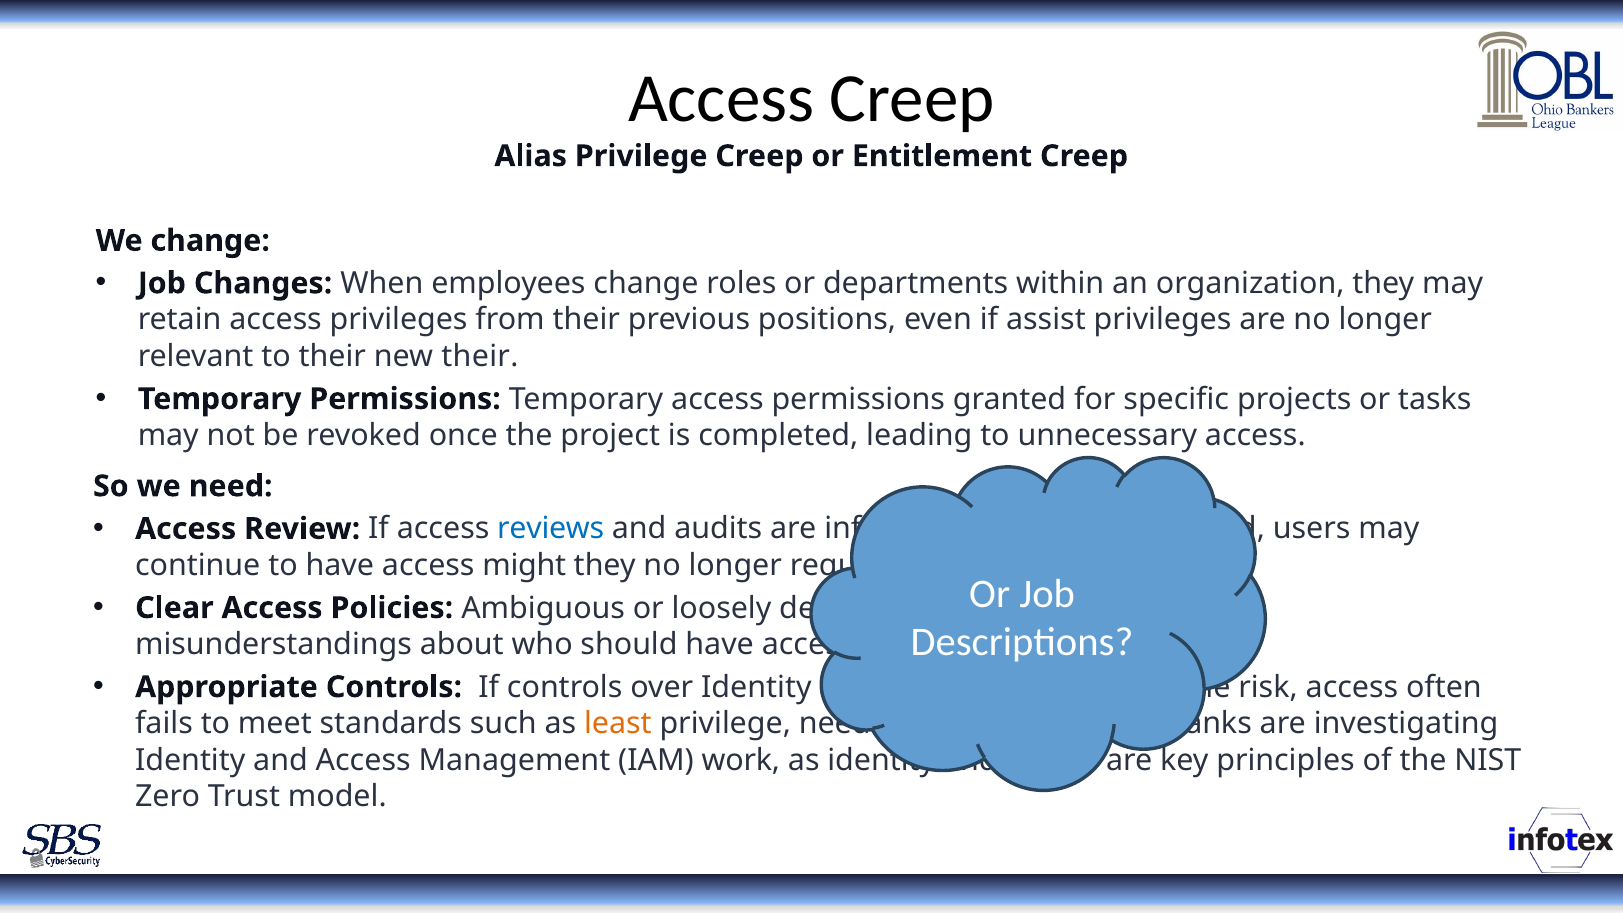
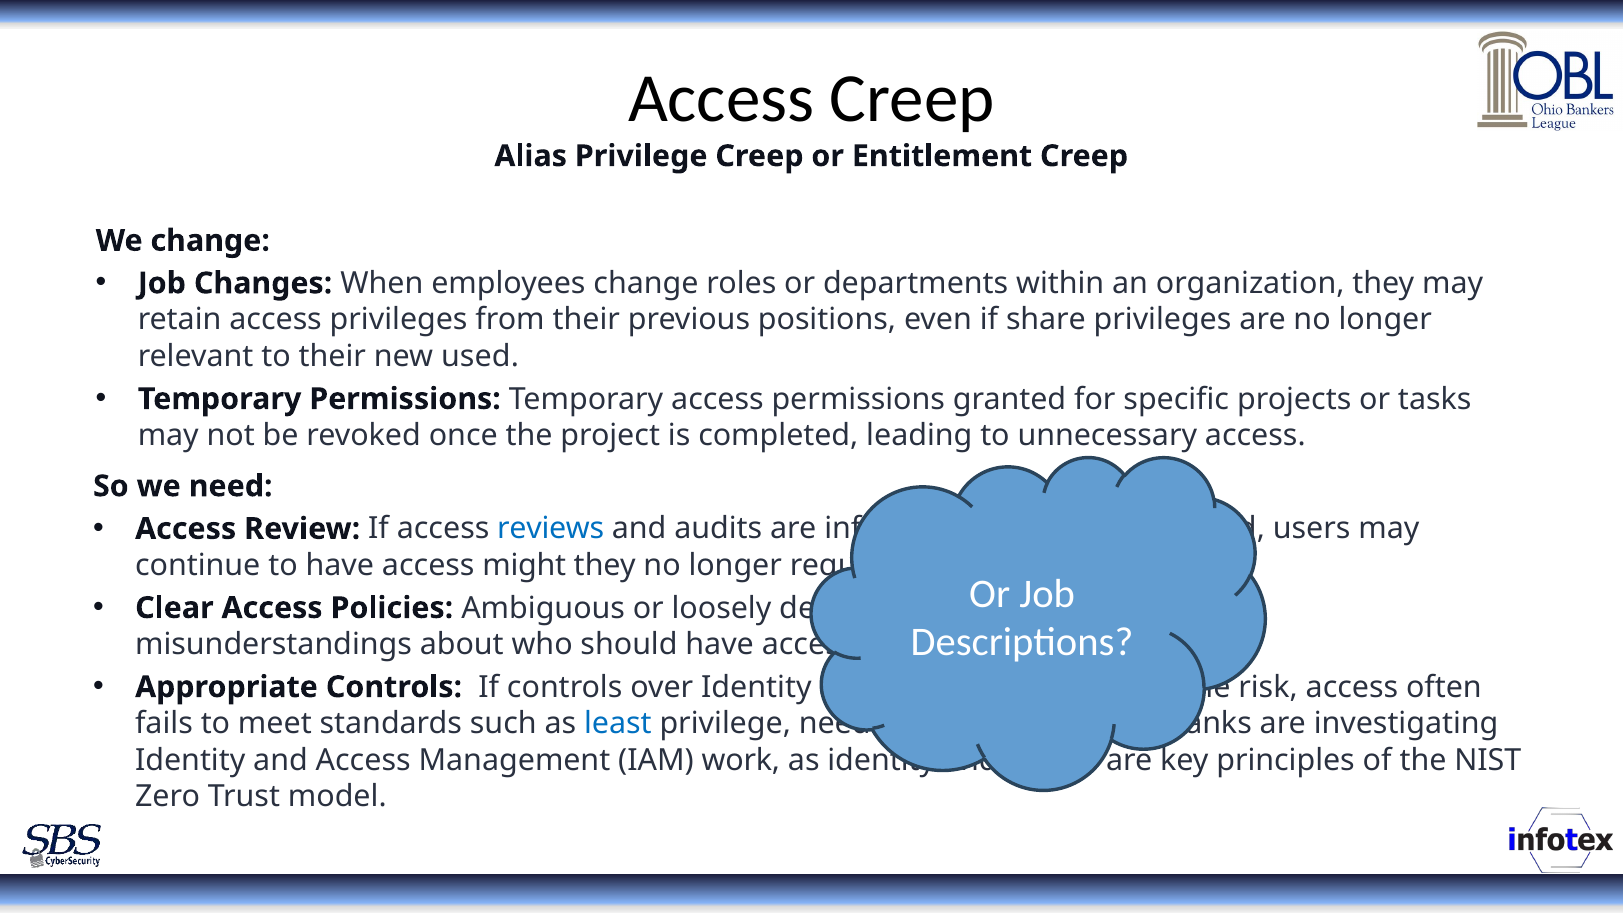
assist: assist -> share (1046, 320)
new their: their -> used (480, 356)
least colour: orange -> blue (618, 724)
